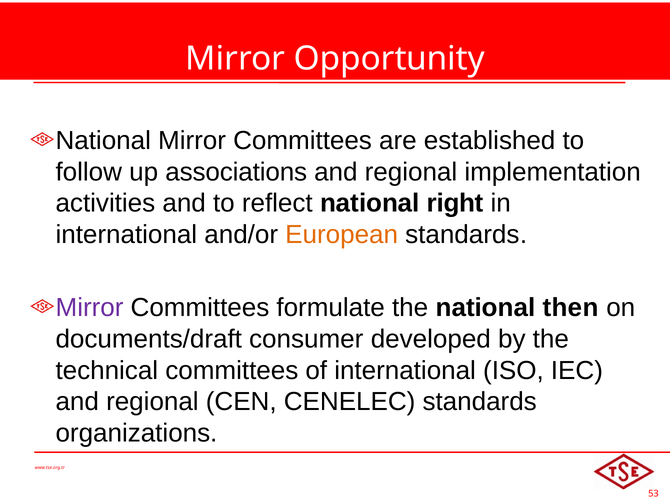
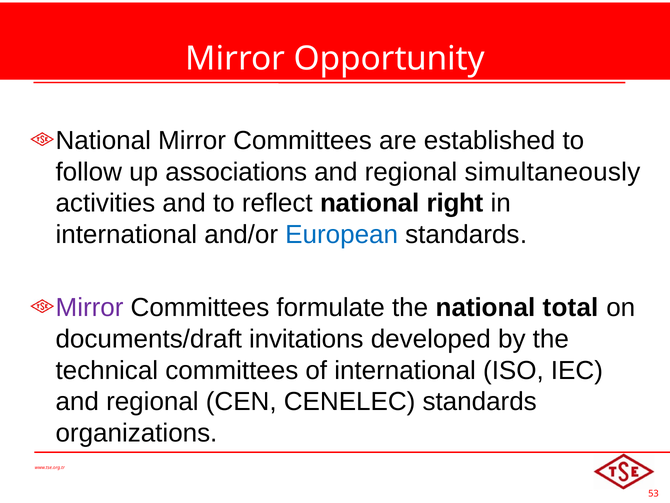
implementation: implementation -> simultaneously (552, 172)
European colour: orange -> blue (342, 234)
then: then -> total (571, 307)
consumer: consumer -> invitations (306, 339)
